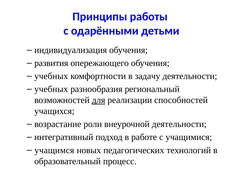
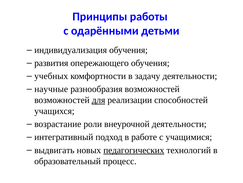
учебных: учебных -> научные (51, 89)
разнообразия региональный: региональный -> возможностей (152, 89)
учащимся: учащимся -> выдвигать (54, 150)
педагогических underline: none -> present (134, 150)
